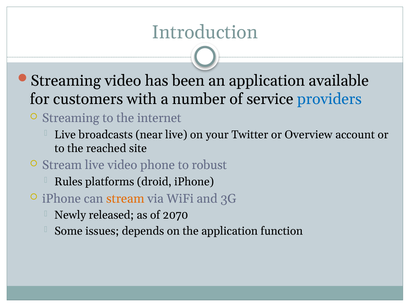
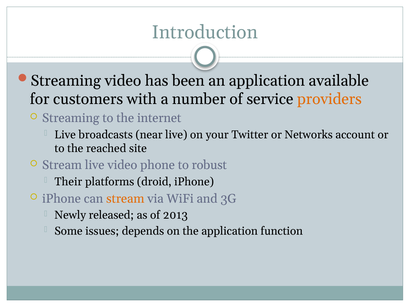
providers colour: blue -> orange (329, 99)
Overview: Overview -> Networks (309, 135)
Rules: Rules -> Their (68, 182)
2070: 2070 -> 2013 (175, 215)
